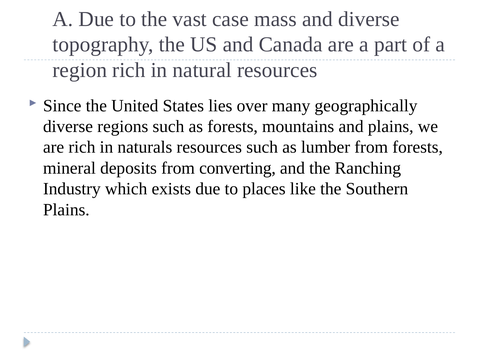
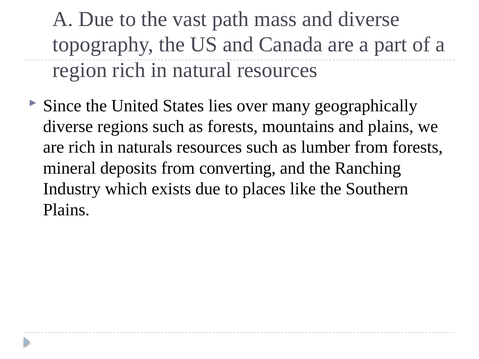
case: case -> path (231, 19)
